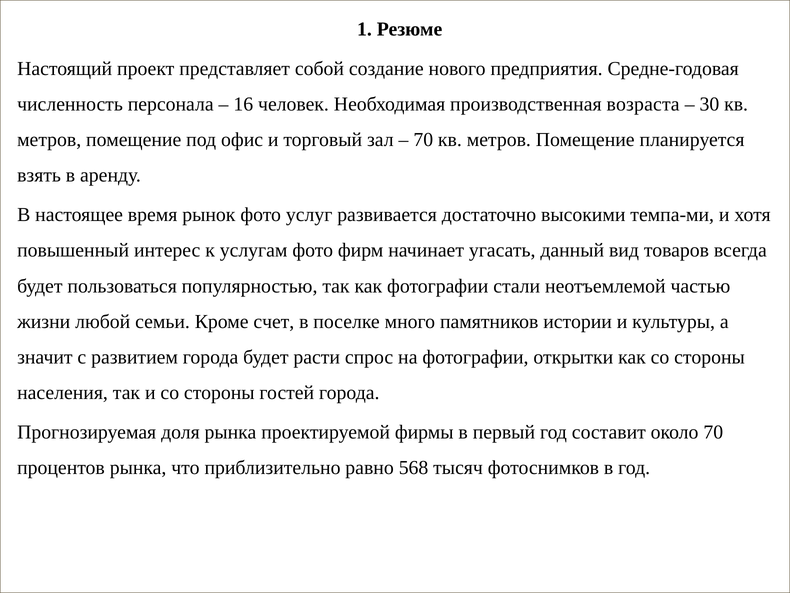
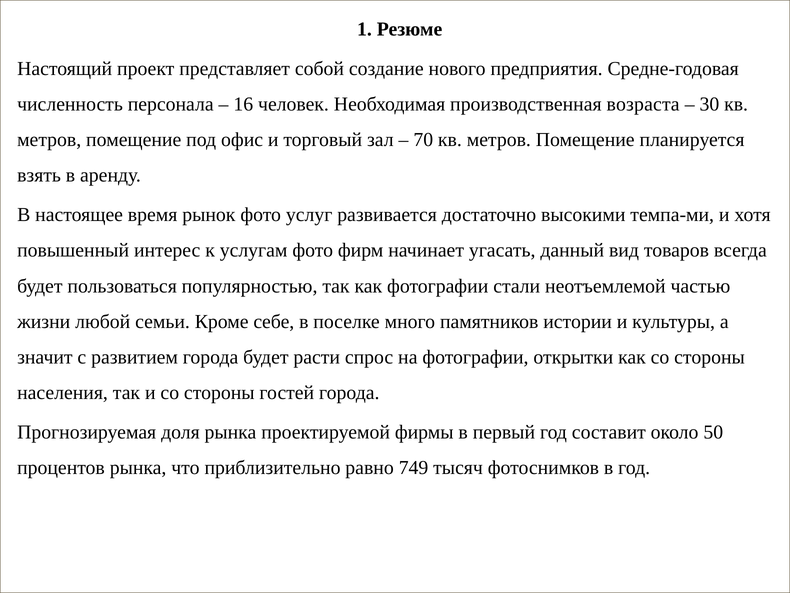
счет: счет -> себе (274, 321)
около 70: 70 -> 50 (713, 432)
568: 568 -> 749 (414, 467)
